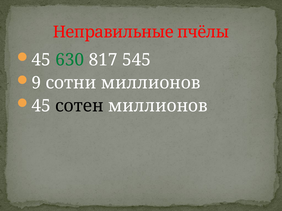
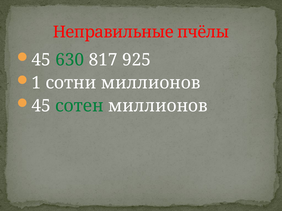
545: 545 -> 925 (137, 60)
9: 9 -> 1 (36, 83)
сотен colour: black -> green (79, 106)
